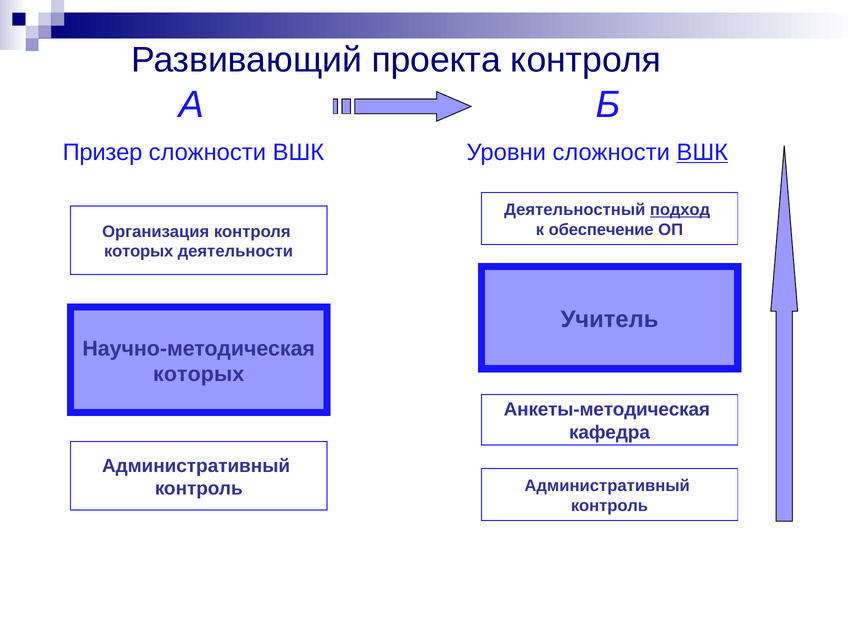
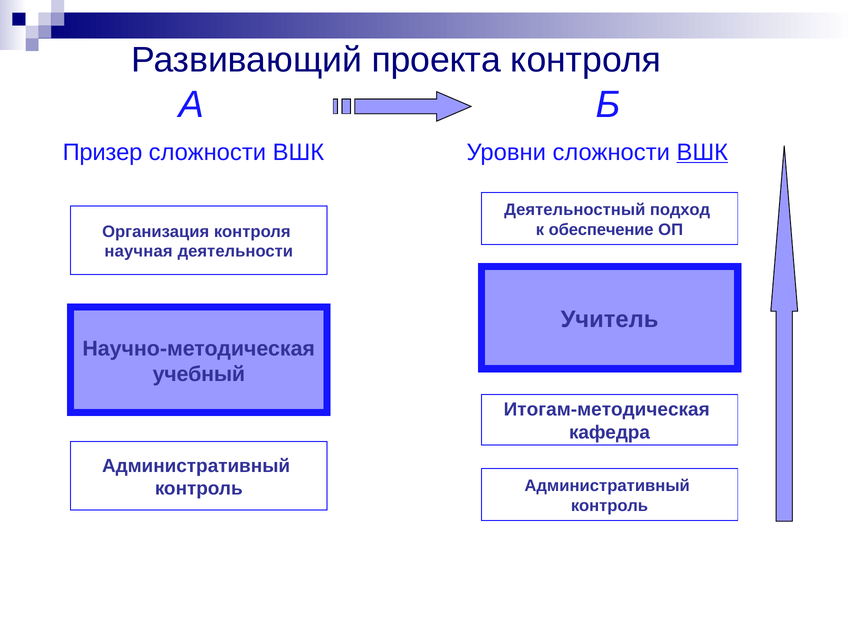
подход underline: present -> none (680, 210)
которых: которых -> научная (139, 252)
которых: которых -> учебный (199, 374)
Анкеты-методическая: Анкеты-методическая -> Итогам-методическая (607, 410)
